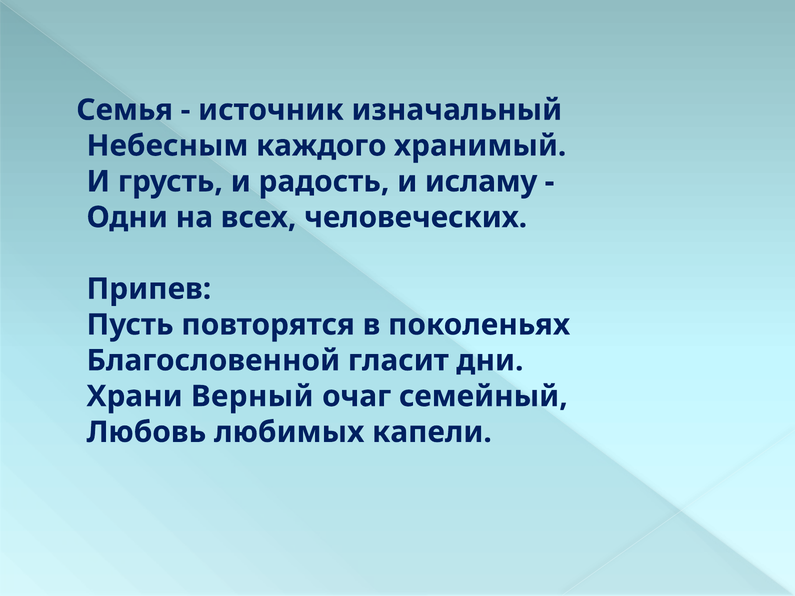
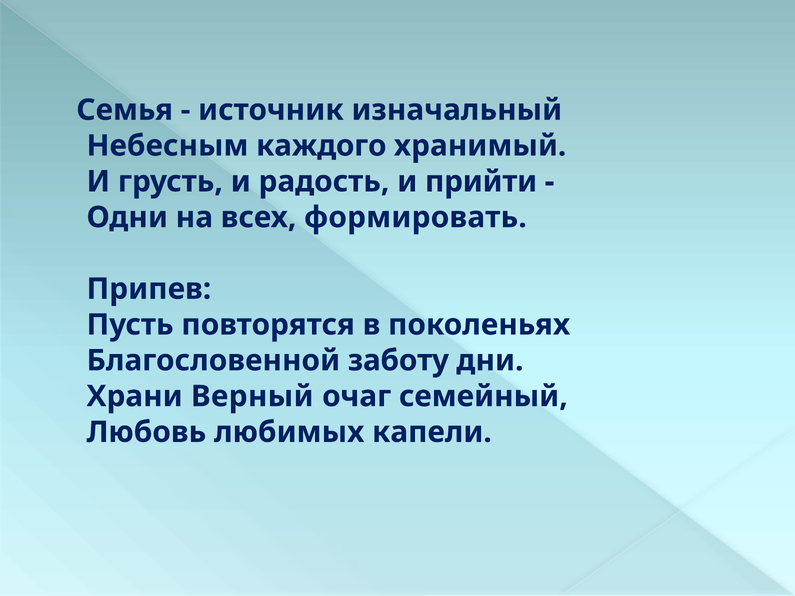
исламу: исламу -> прийти (481, 182)
человеческих: человеческих -> формировать (415, 217)
гласит: гласит -> заботу (398, 361)
